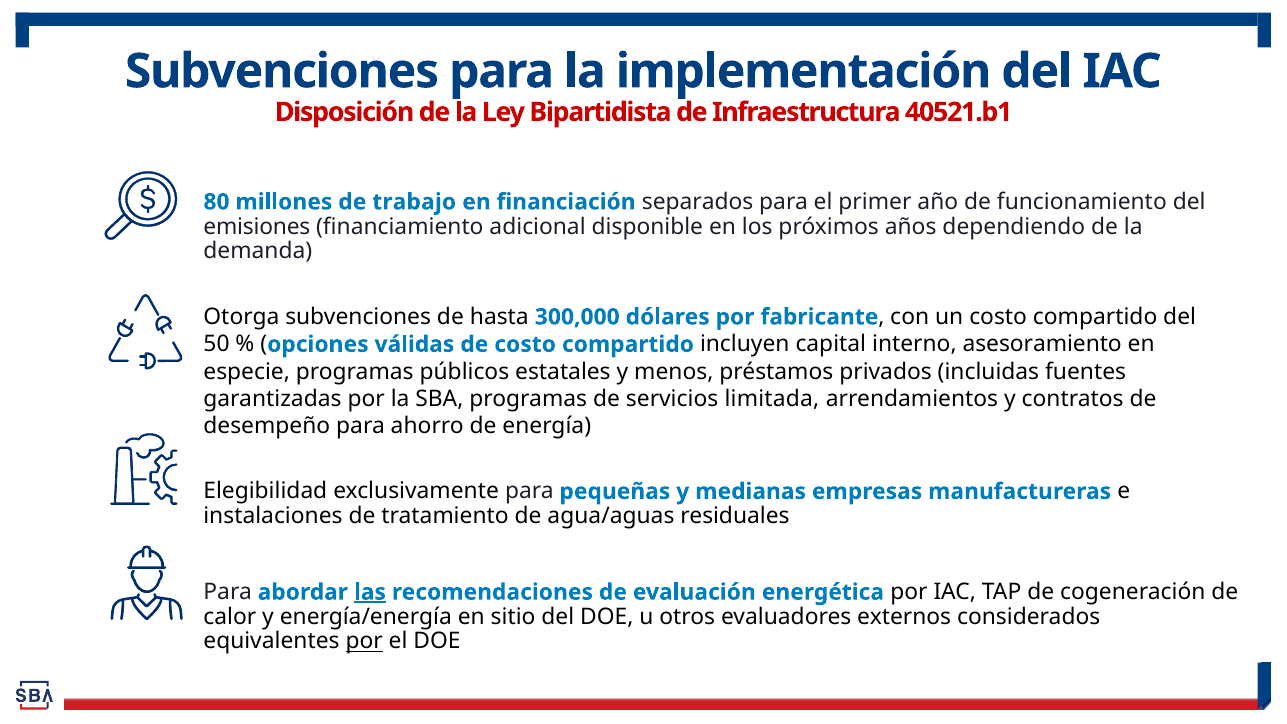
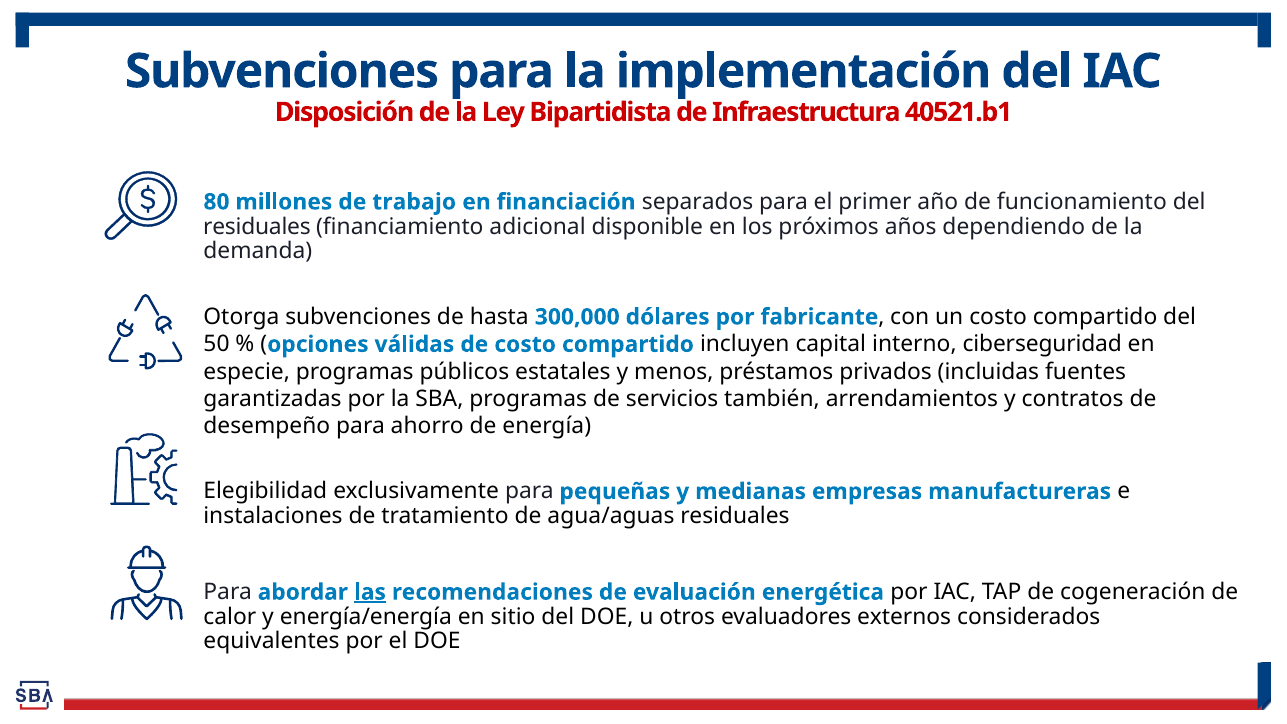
emisiones: emisiones -> residuales (257, 227)
asesoramiento: asesoramiento -> ciberseguridad (1042, 344)
limitada: limitada -> también (772, 399)
por underline: present -> none (364, 641)
